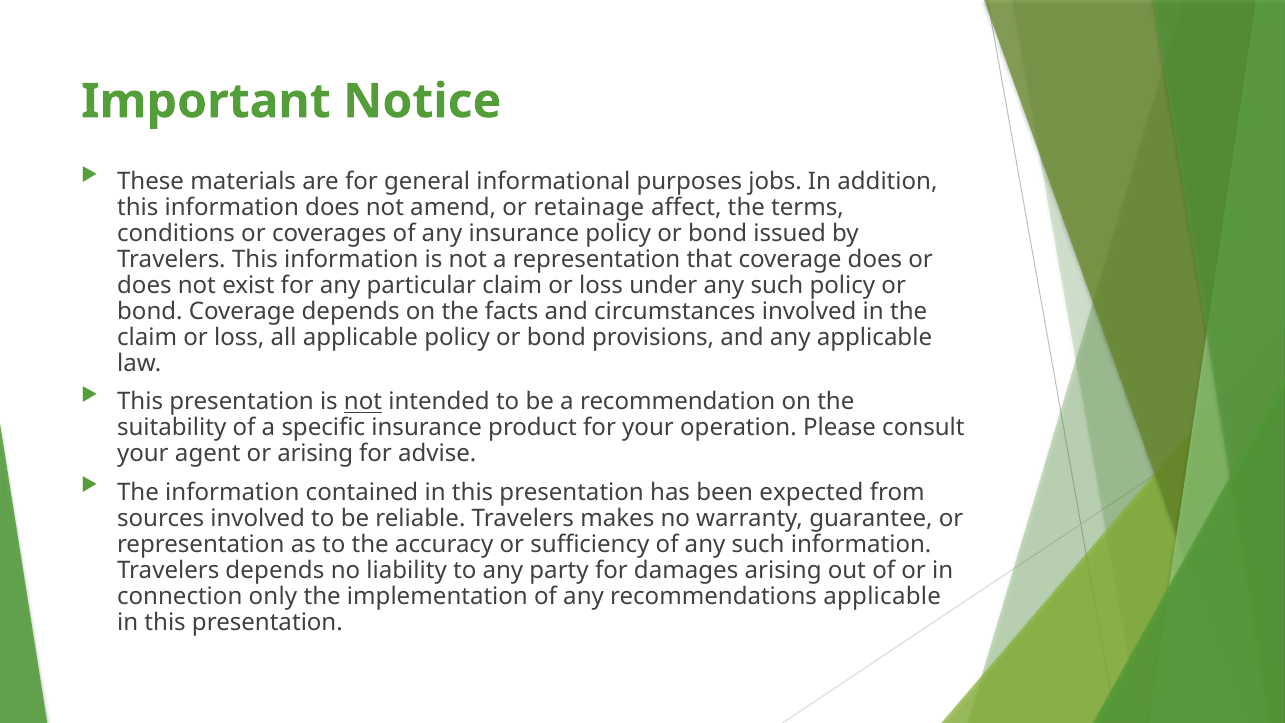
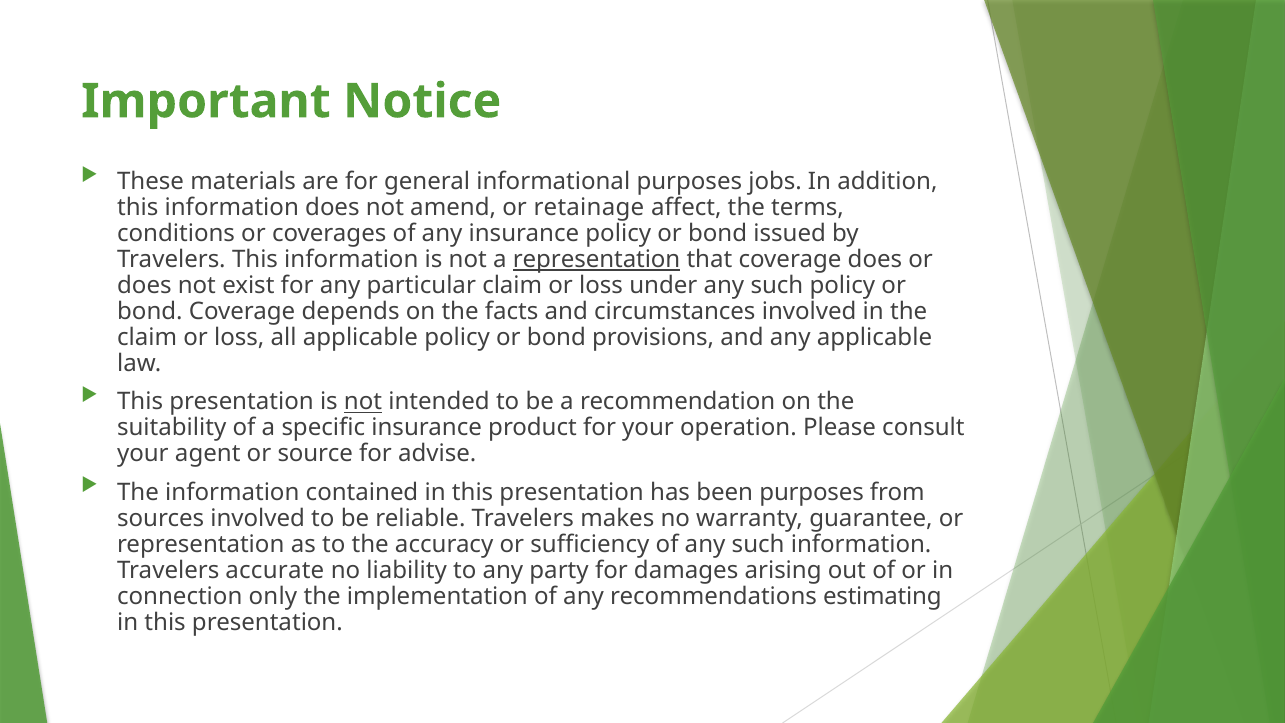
representation underline: none -> present (597, 260)
or arising: arising -> source (315, 454)
been expected: expected -> purposes (812, 492)
Travelers depends: depends -> accurate (275, 570)
recommendations applicable: applicable -> estimating (882, 596)
